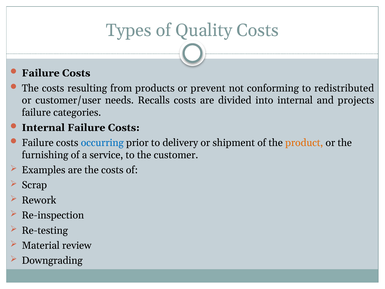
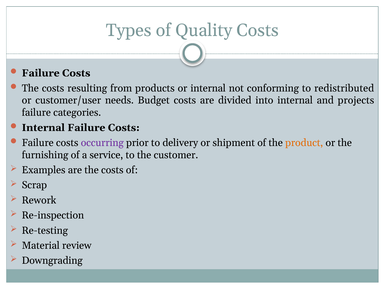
or prevent: prevent -> internal (208, 88)
Recalls: Recalls -> Budget (154, 100)
occurring colour: blue -> purple (102, 143)
